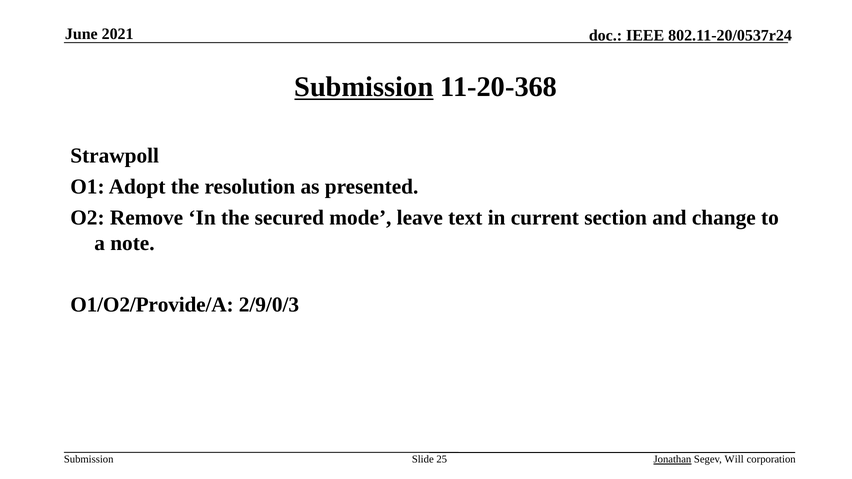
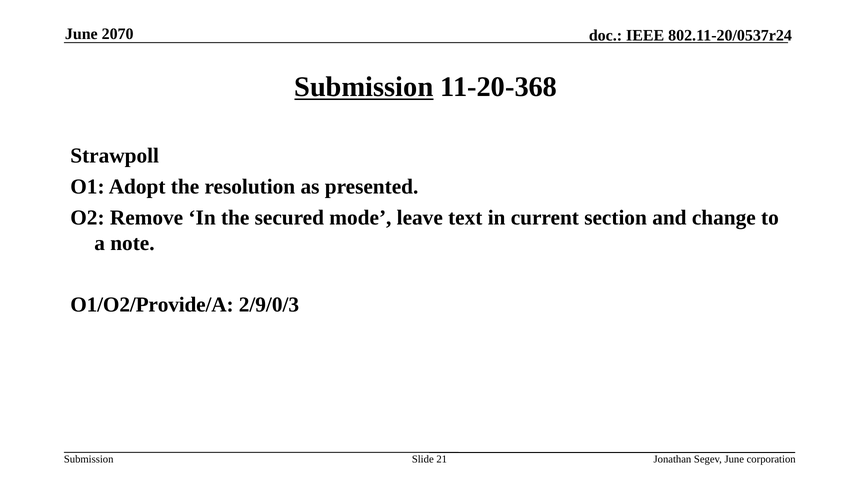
2021: 2021 -> 2070 (118, 34)
25: 25 -> 21 (442, 460)
Jonathan underline: present -> none (672, 460)
Segev Will: Will -> June (734, 460)
